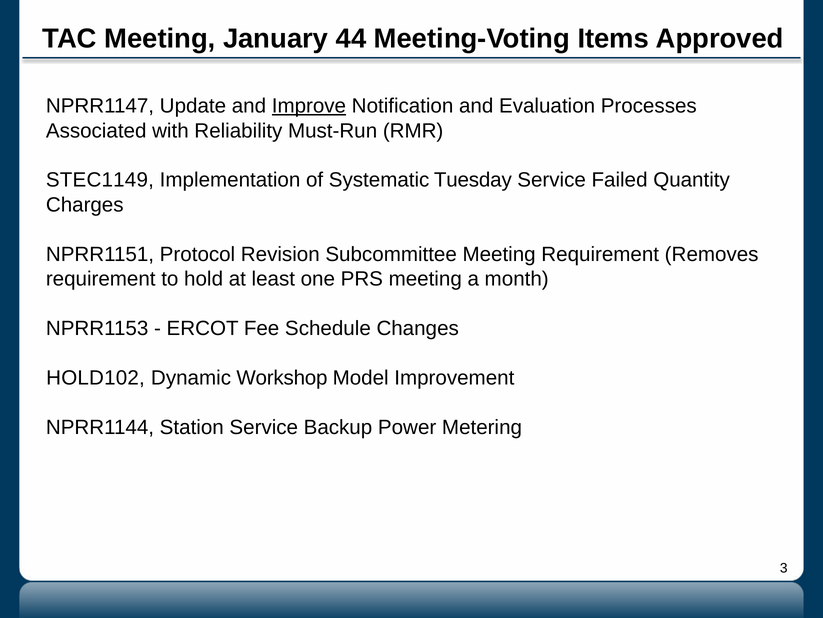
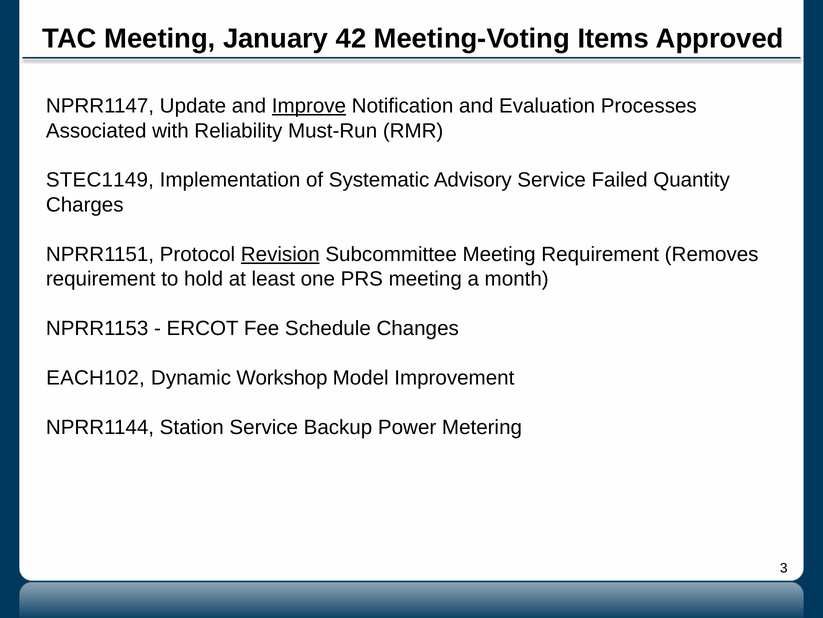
44: 44 -> 42 (351, 39)
Tuesday: Tuesday -> Advisory (473, 180)
Revision underline: none -> present (280, 254)
HOLD102: HOLD102 -> EACH102 (96, 377)
